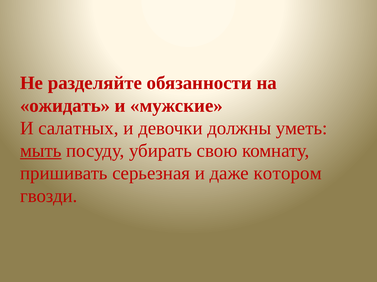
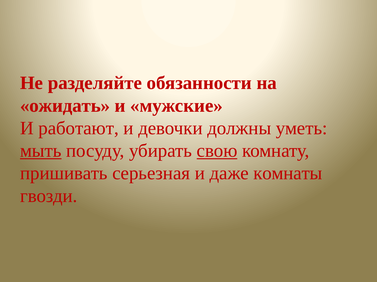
салатных: салатных -> работают (79, 128)
свою underline: none -> present (217, 151)
котором: котором -> комнаты (288, 174)
